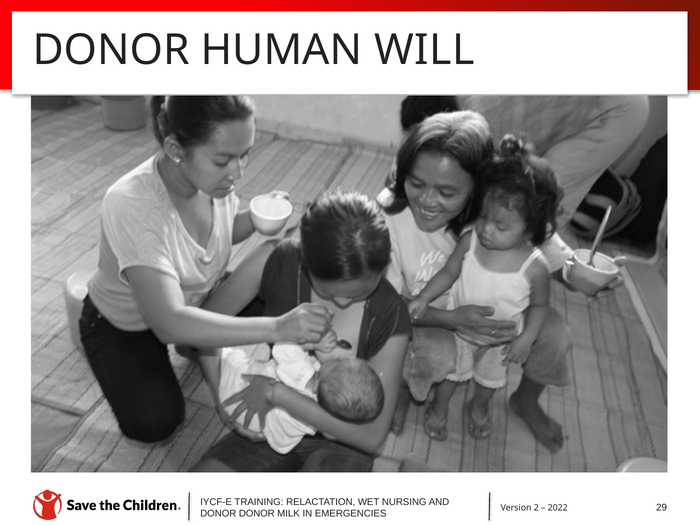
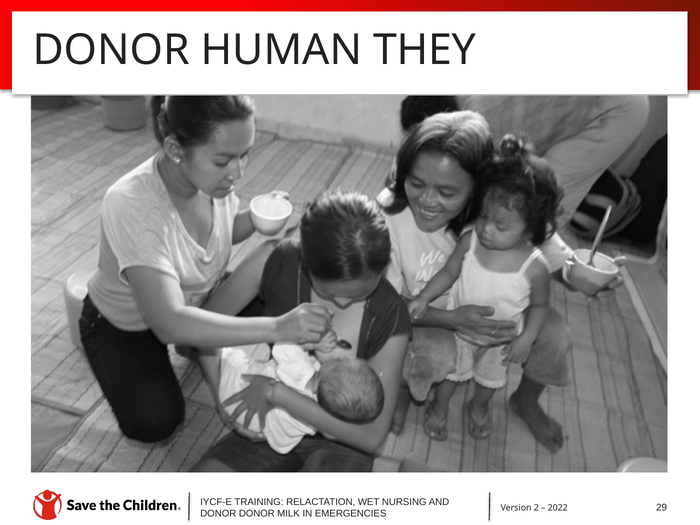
WILL: WILL -> THEY (425, 50)
